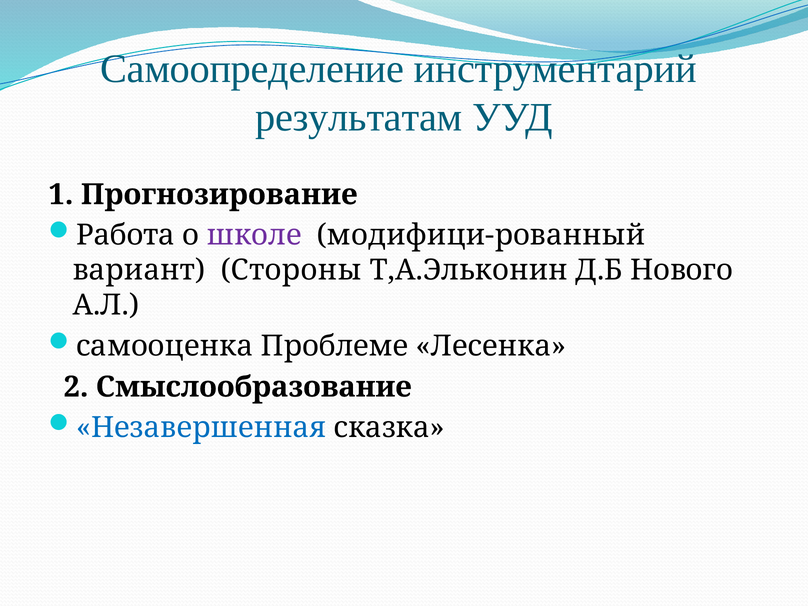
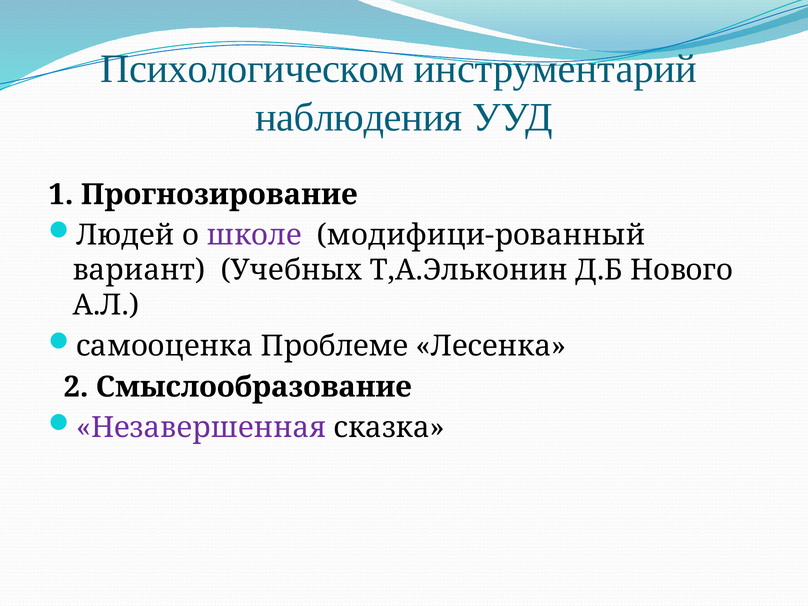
Самоопределение: Самоопределение -> Психологическом (252, 69)
результатам: результатам -> наблюдения (359, 117)
Работа: Работа -> Людей (125, 235)
Стороны: Стороны -> Учебных (291, 270)
Незавершенная colour: blue -> purple (201, 428)
